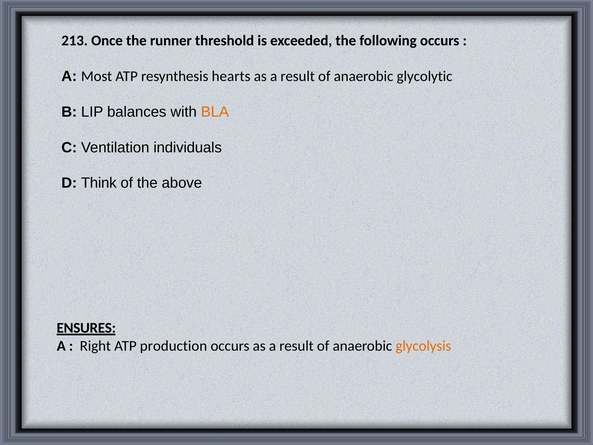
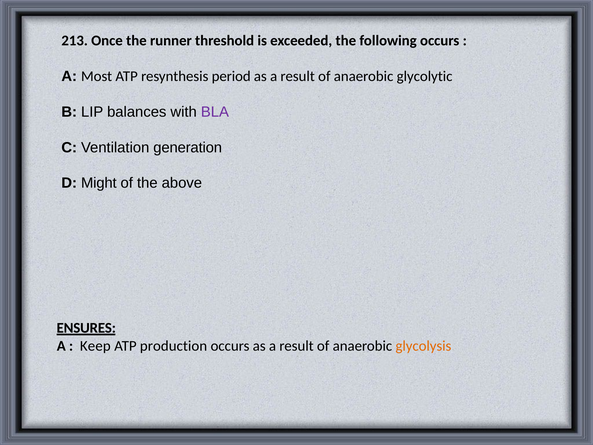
hearts: hearts -> period (231, 76)
BLA colour: orange -> purple (215, 112)
individuals: individuals -> generation (188, 147)
Think: Think -> Might (99, 183)
Right: Right -> Keep (95, 346)
